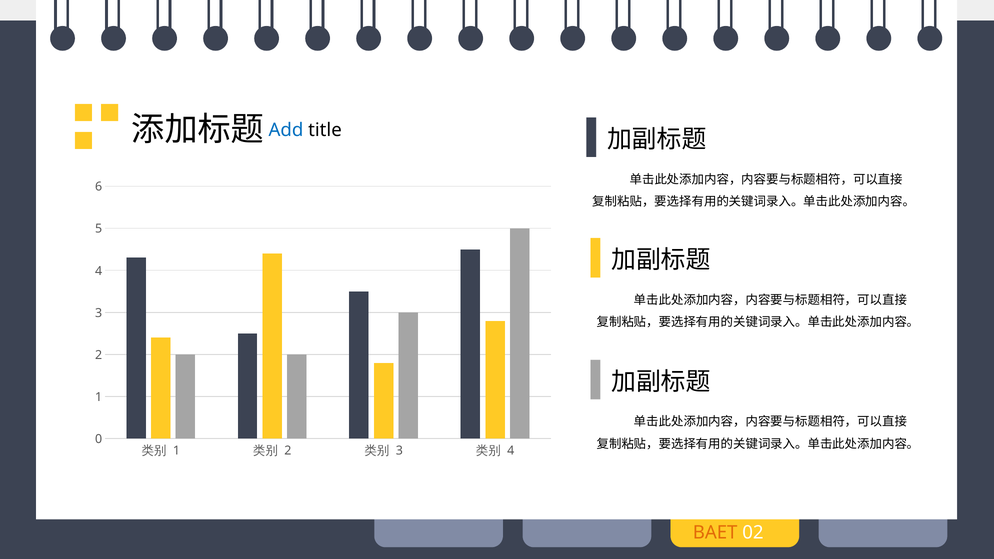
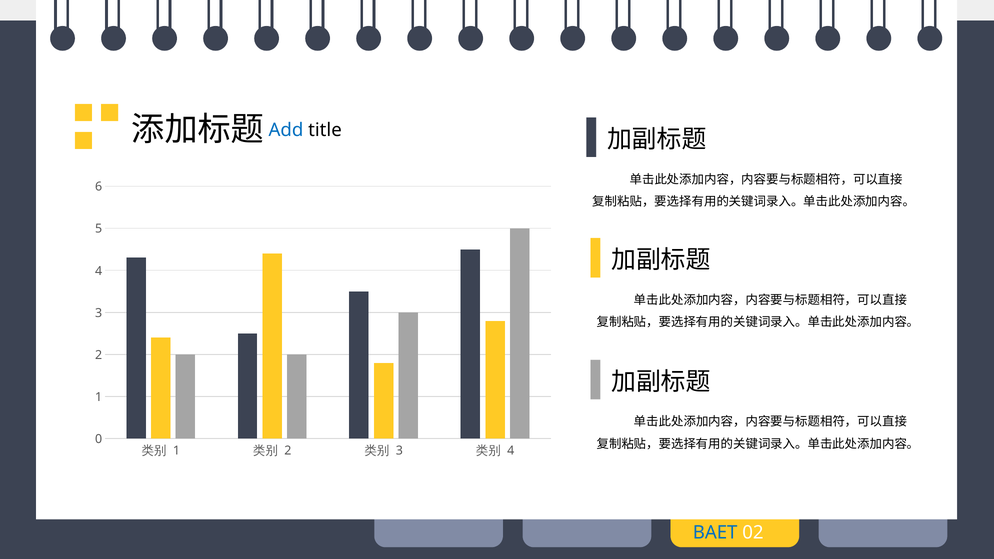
BAET colour: orange -> blue (715, 533)
